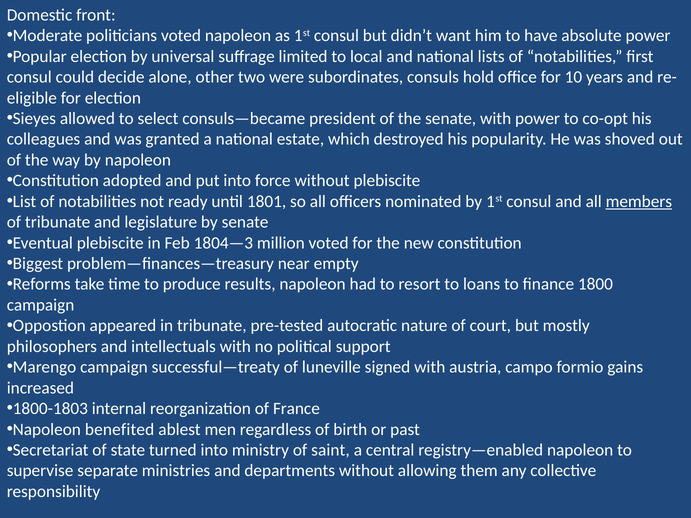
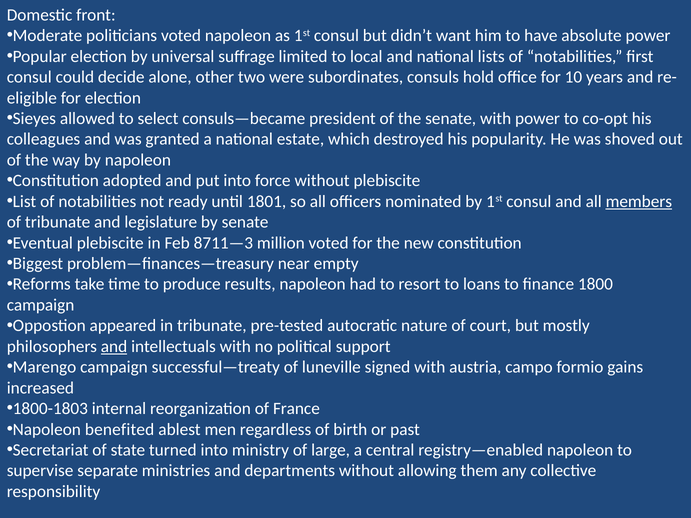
1804—3: 1804—3 -> 8711—3 (223, 243)
and underline: none -> present (114, 347)
saint: saint -> large (331, 450)
